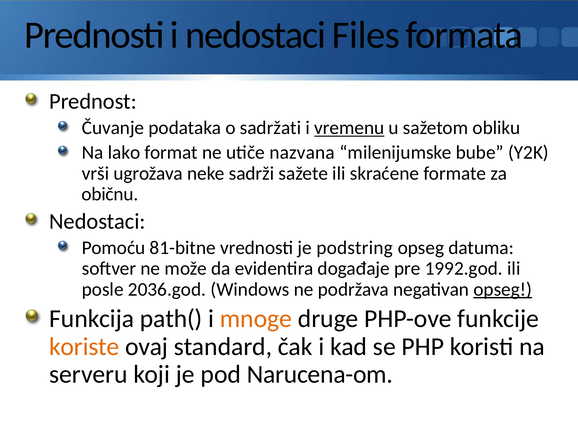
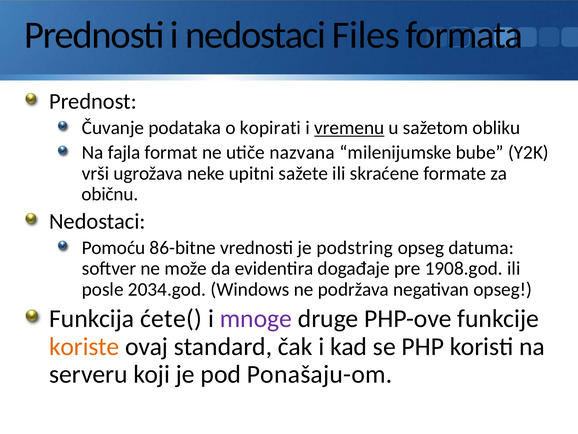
sadržati: sadržati -> kopirati (270, 128)
lako: lako -> fajla (124, 152)
sadrži: sadrži -> upitni (252, 173)
81-bitne: 81-bitne -> 86-bitne (183, 247)
1992.god: 1992.god -> 1908.god (464, 268)
2036.god: 2036.god -> 2034.god (167, 289)
opseg underline: present -> none (503, 289)
path(: path( -> ćete( (171, 318)
mnoge colour: orange -> purple (256, 318)
Narucena-om: Narucena-om -> Ponašaju-om (320, 374)
